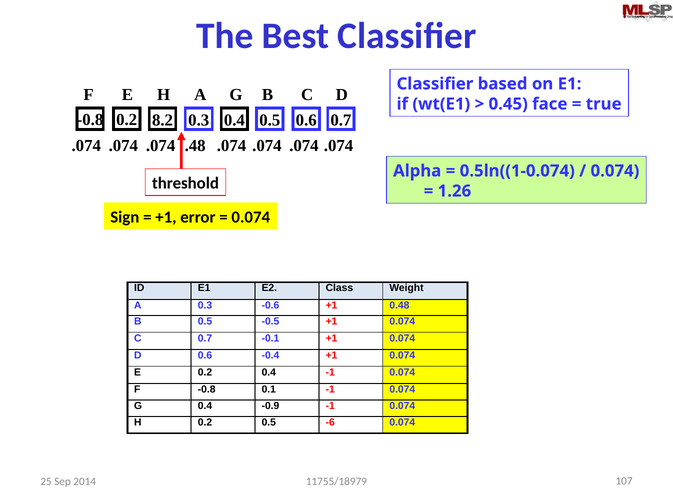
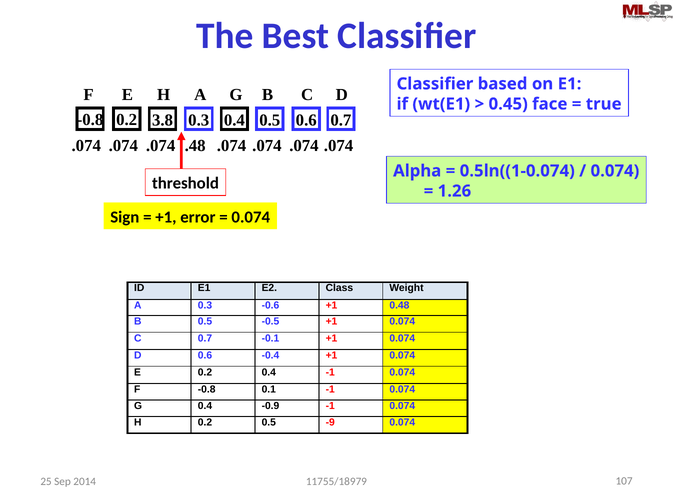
8.2: 8.2 -> 3.8 (163, 120)
-6: -6 -> -9 (330, 423)
